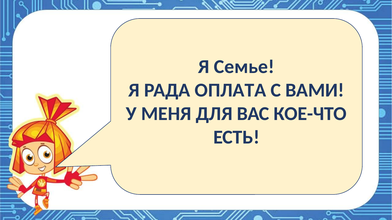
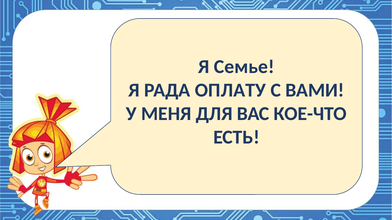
ОПЛАТА: ОПЛАТА -> ОПЛАТУ (230, 90)
